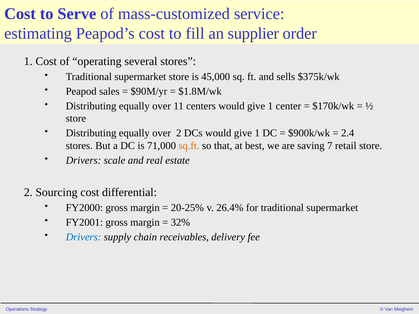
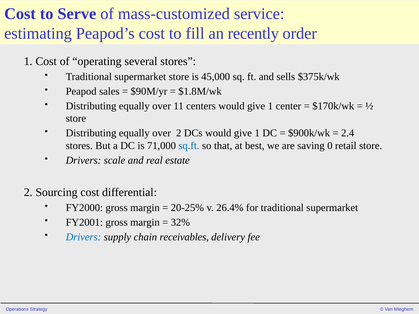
supplier: supplier -> recently (253, 33)
sq.ft colour: orange -> blue (189, 146)
7: 7 -> 0 (330, 146)
